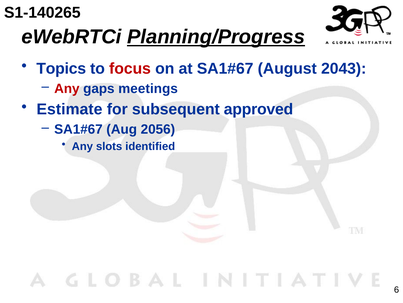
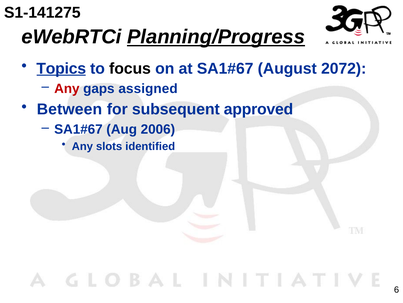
S1-140265: S1-140265 -> S1-141275 (42, 13)
Topics underline: none -> present (61, 68)
focus colour: red -> black (130, 68)
2043: 2043 -> 2072 (344, 68)
meetings: meetings -> assigned (148, 88)
Estimate: Estimate -> Between (69, 109)
2056: 2056 -> 2006 (158, 129)
